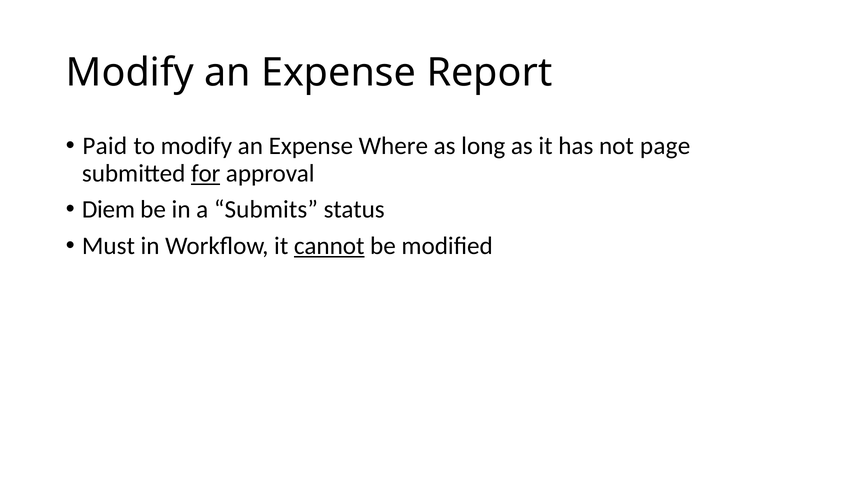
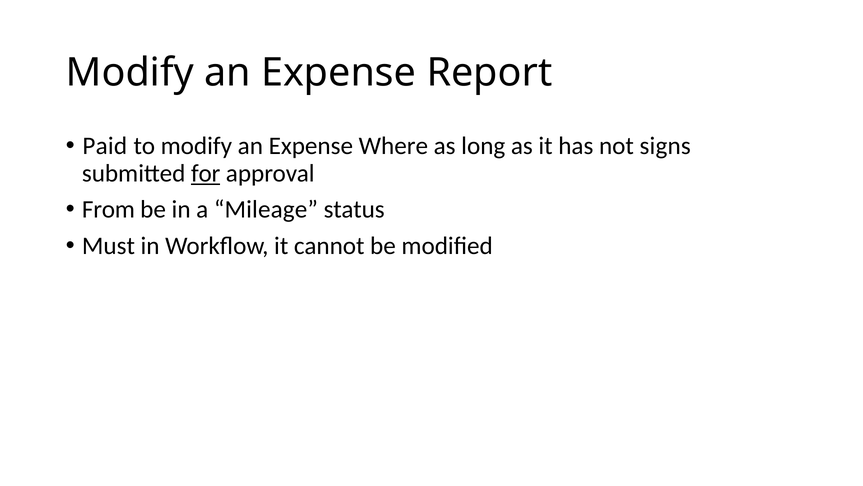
page: page -> signs (665, 146)
Diem: Diem -> From (108, 209)
Submits: Submits -> Mileage (266, 209)
cannot underline: present -> none (329, 245)
